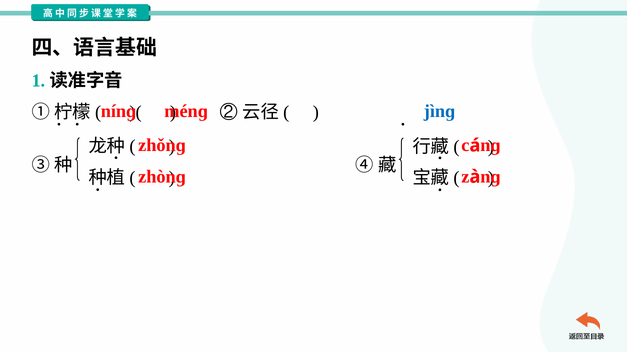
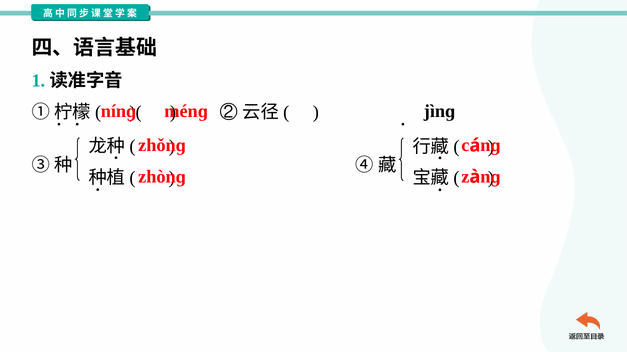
jìnɡ colour: blue -> black (439, 111)
